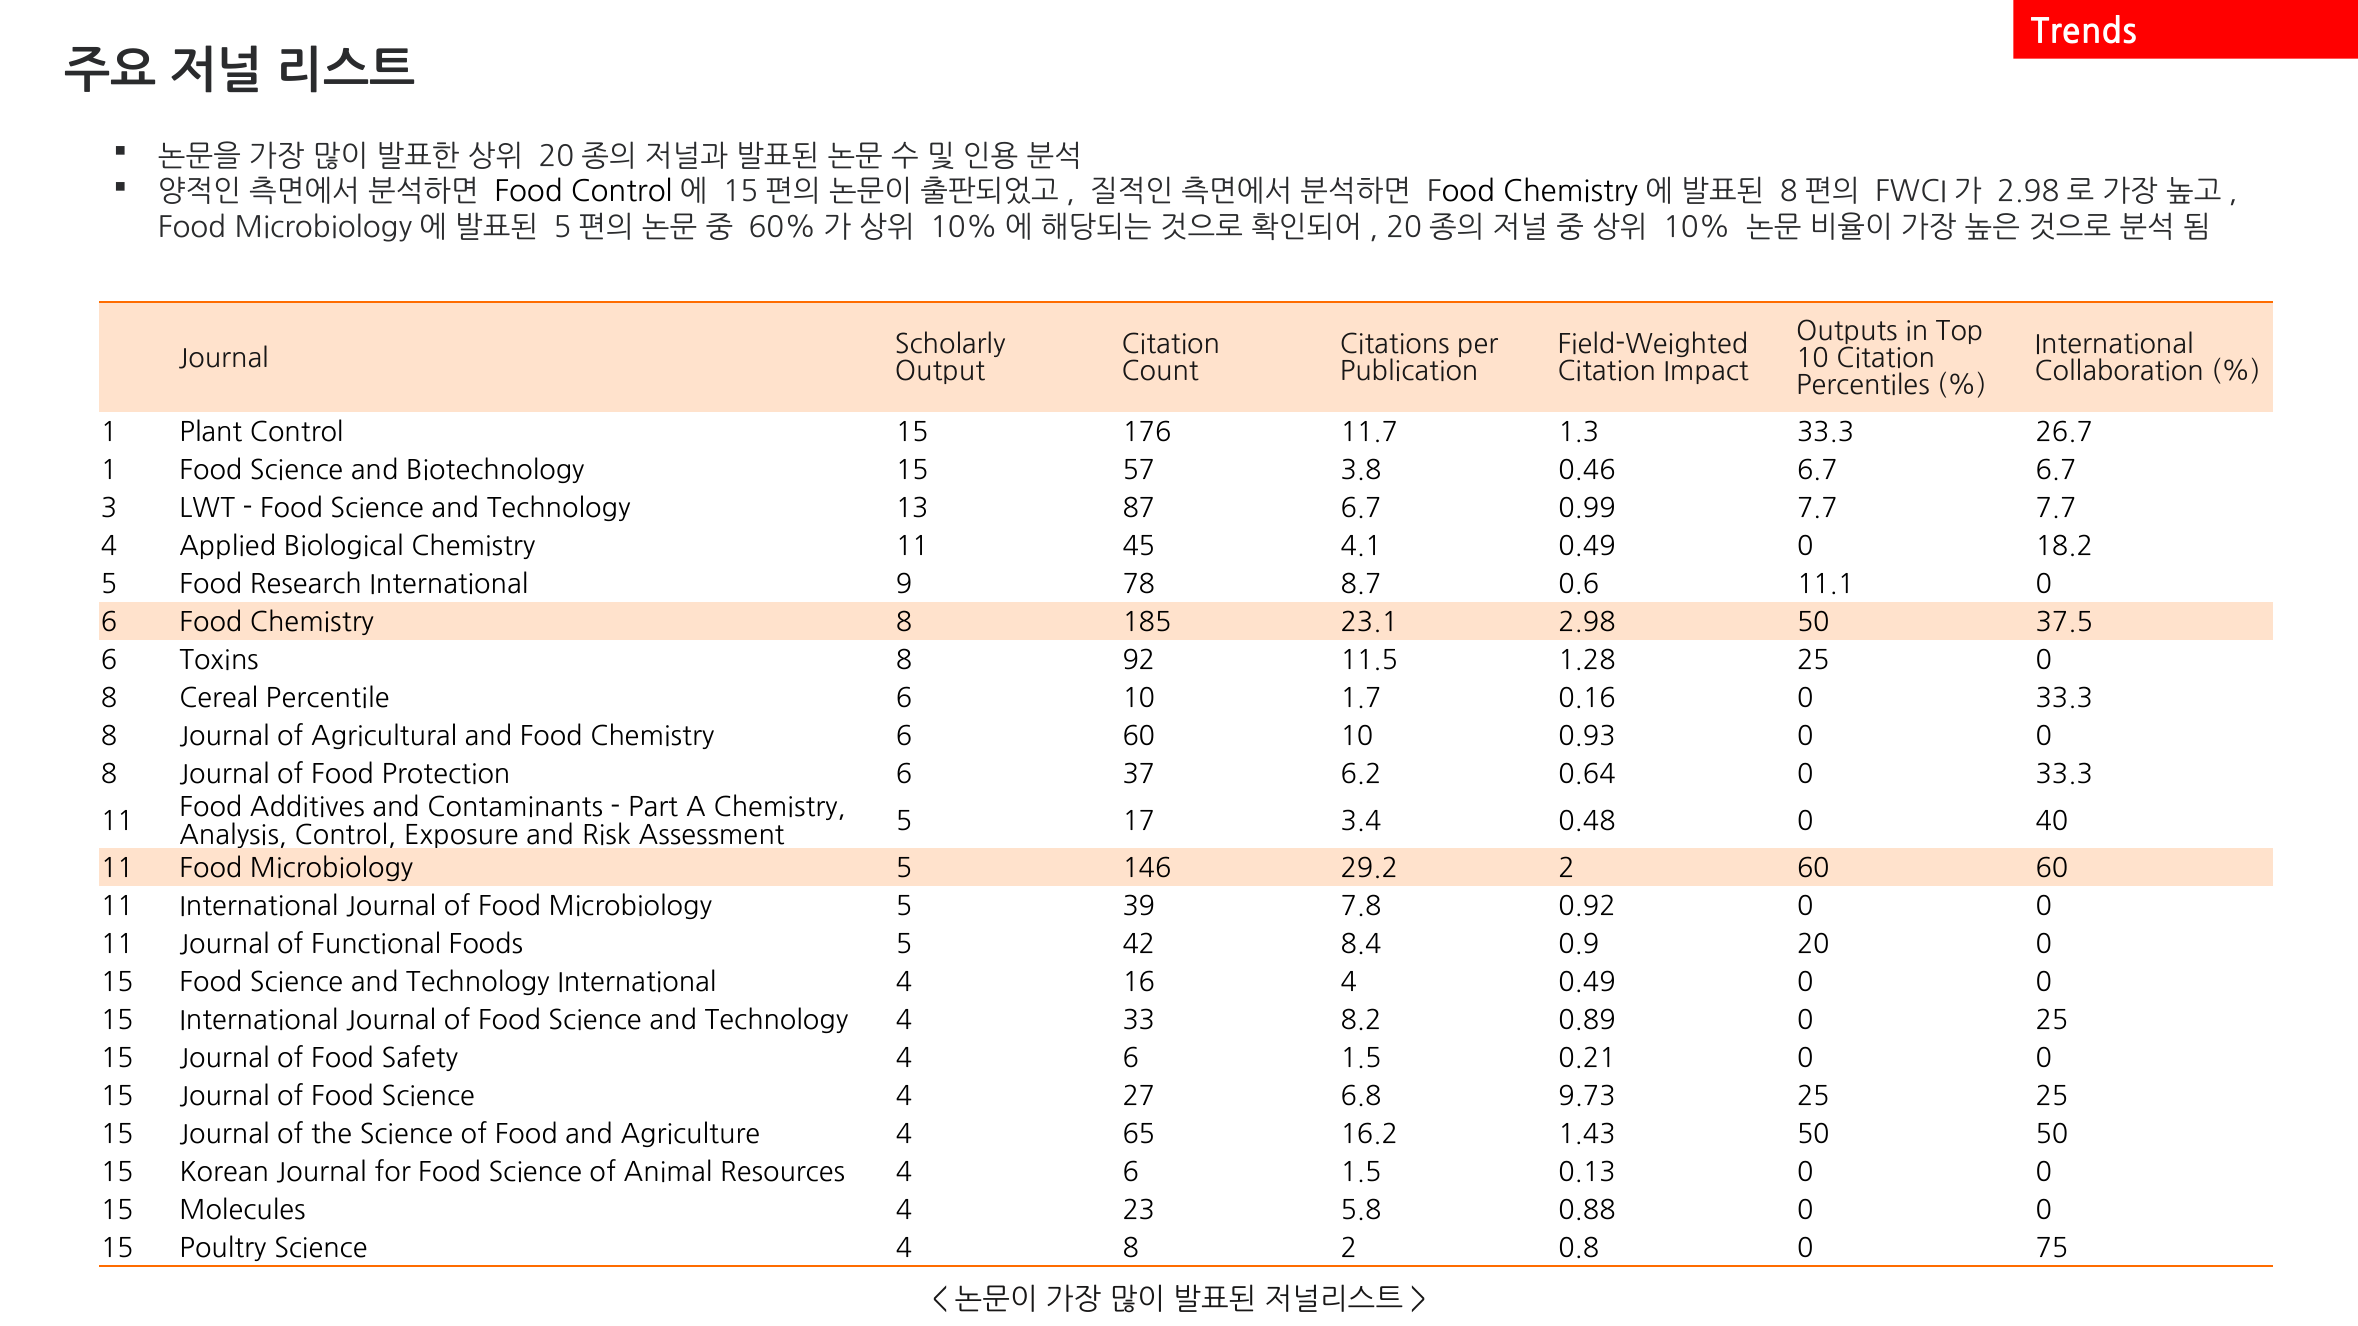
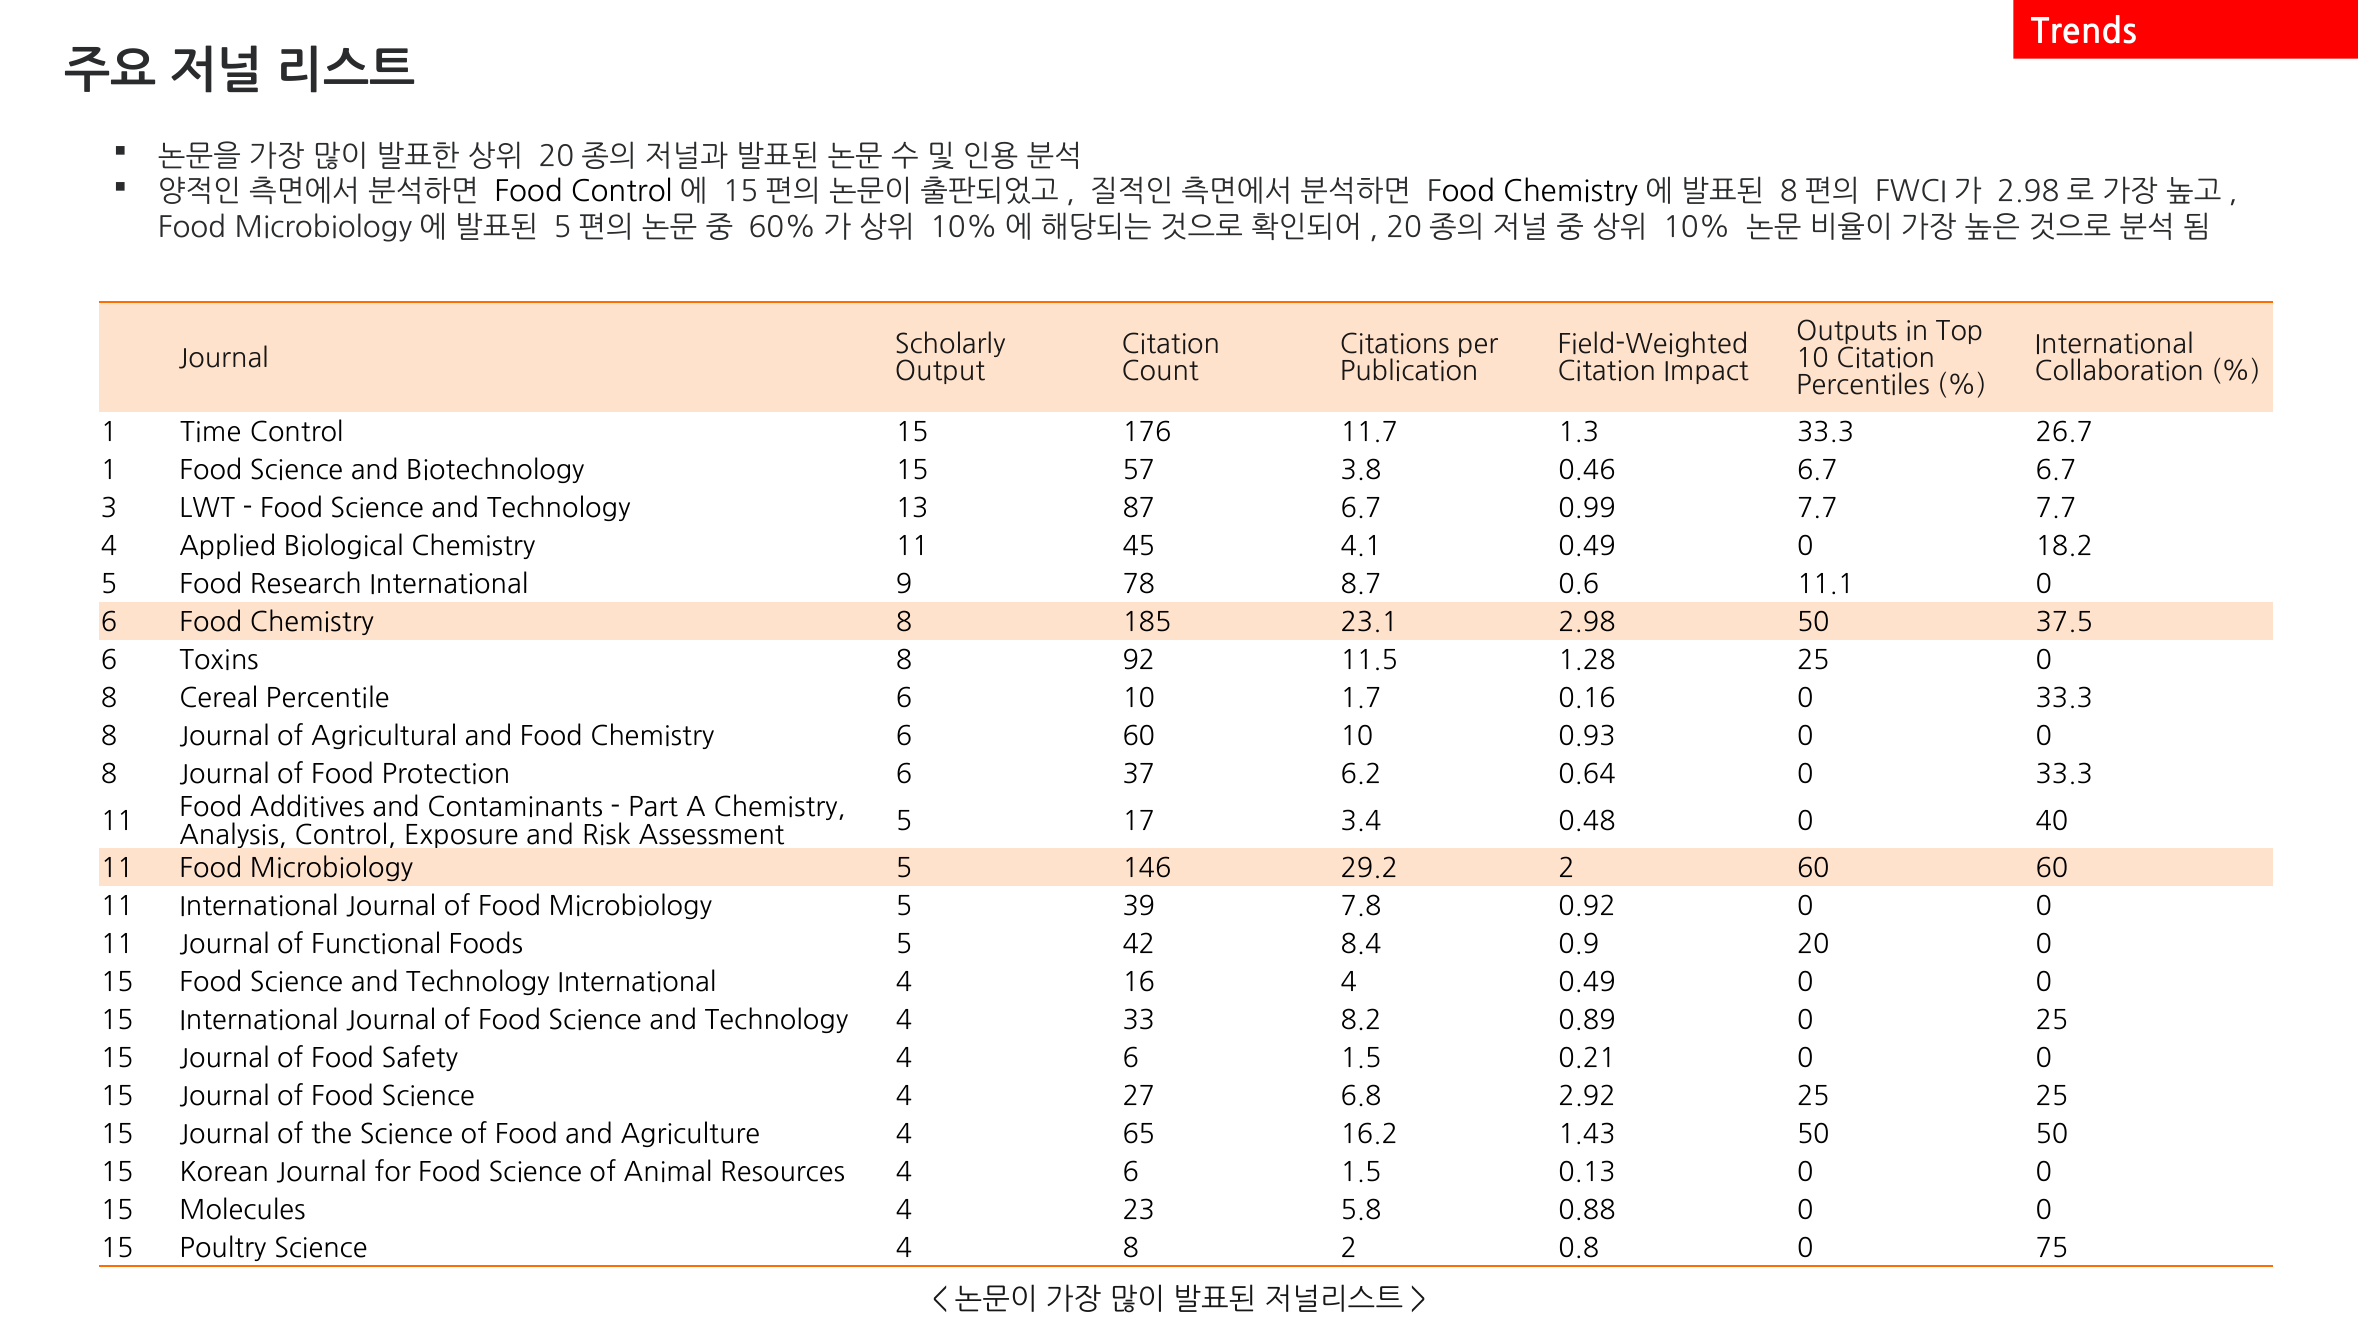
Plant: Plant -> Time (211, 433)
9.73: 9.73 -> 2.92 (1587, 1097)
